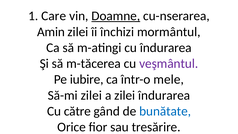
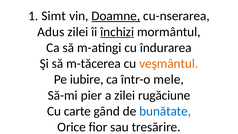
Care: Care -> Simt (54, 16)
Amin: Amin -> Adus (51, 32)
închizi underline: none -> present (117, 32)
veşmântul colour: purple -> orange (169, 64)
Să-mi zilei: zilei -> pier (91, 95)
zilei îndurarea: îndurarea -> rugăciune (164, 95)
către: către -> carte (77, 111)
